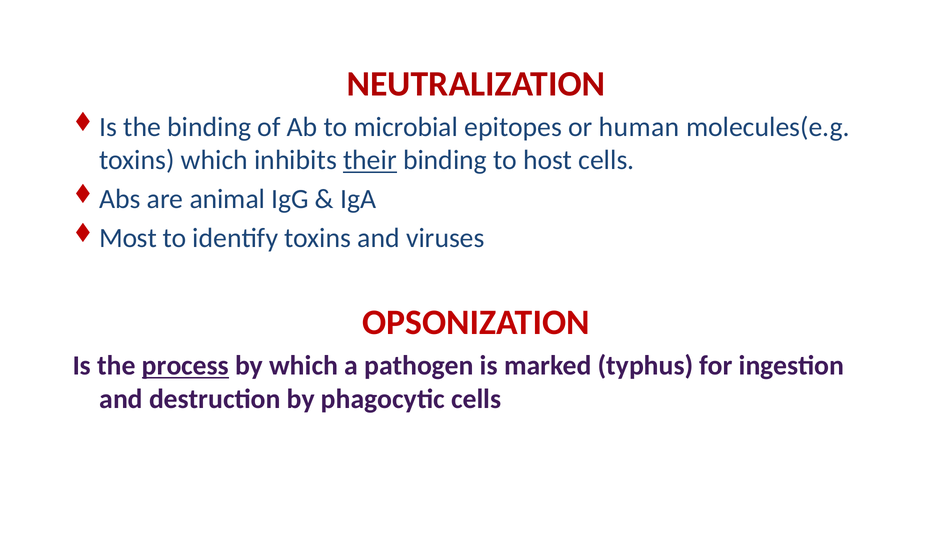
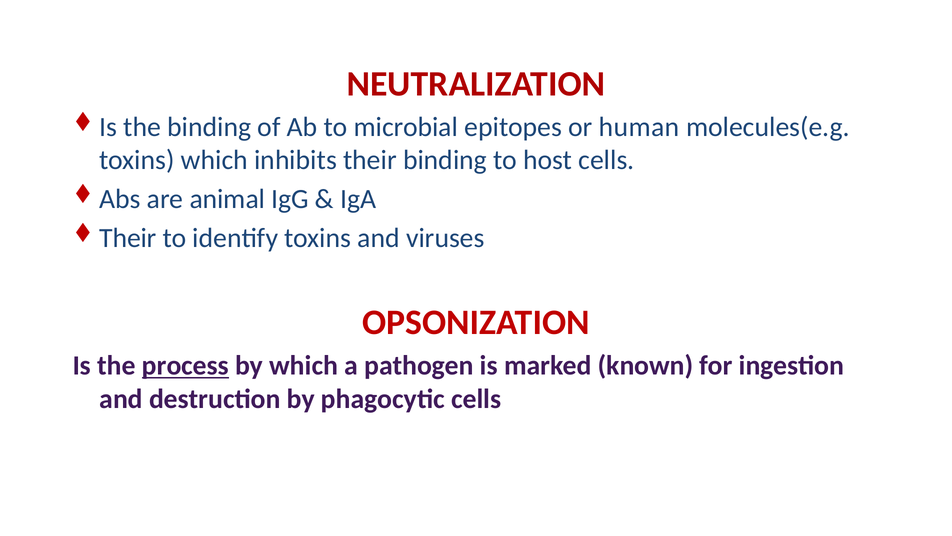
their underline: present -> none (370, 160)
Most: Most -> Their (128, 238)
typhus: typhus -> known (646, 365)
